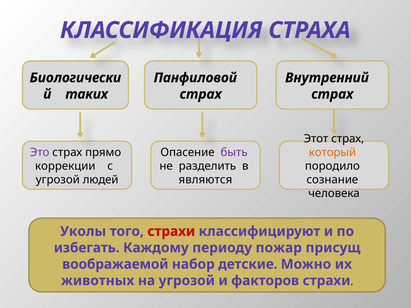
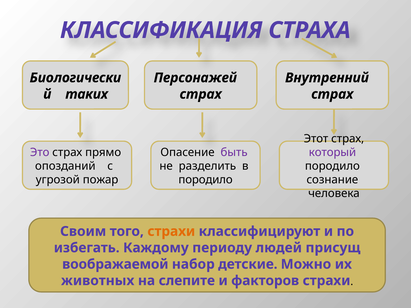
Панфиловой: Панфиловой -> Персонажей (195, 78)
который colour: orange -> purple (332, 152)
коррекции: коррекции -> опозданий (65, 166)
людей: людей -> пожар (101, 180)
являются: являются -> породило (206, 180)
Уколы: Уколы -> Своим (83, 232)
страхи colour: red -> orange (171, 232)
пожар: пожар -> людей (279, 248)
на угрозой: угрозой -> слепите (187, 281)
